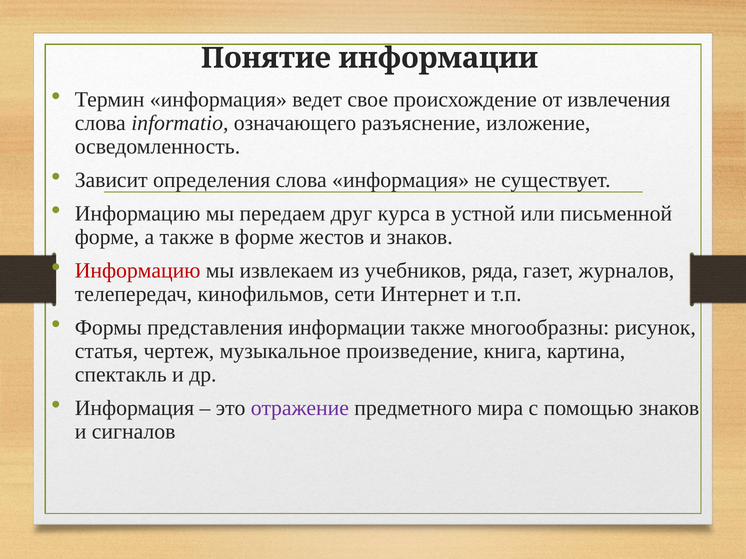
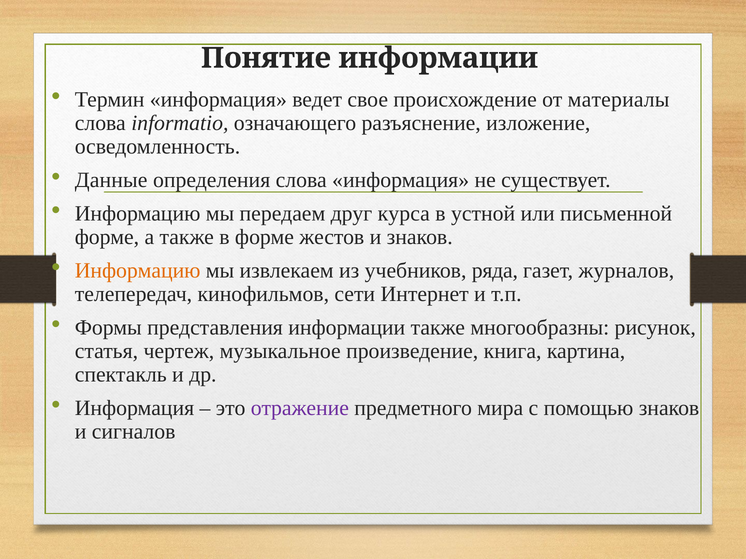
извлечения: извлечения -> материалы (619, 100)
Зависит: Зависит -> Данные (111, 180)
Информацию colour: red -> orange (138, 271)
